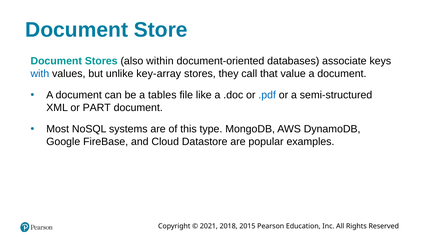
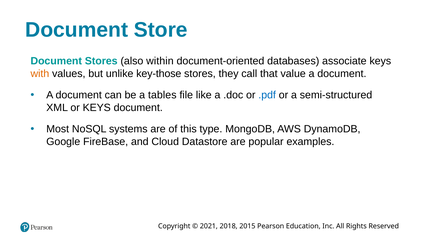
with colour: blue -> orange (40, 74)
key-array: key-array -> key-those (159, 74)
or PART: PART -> KEYS (97, 108)
